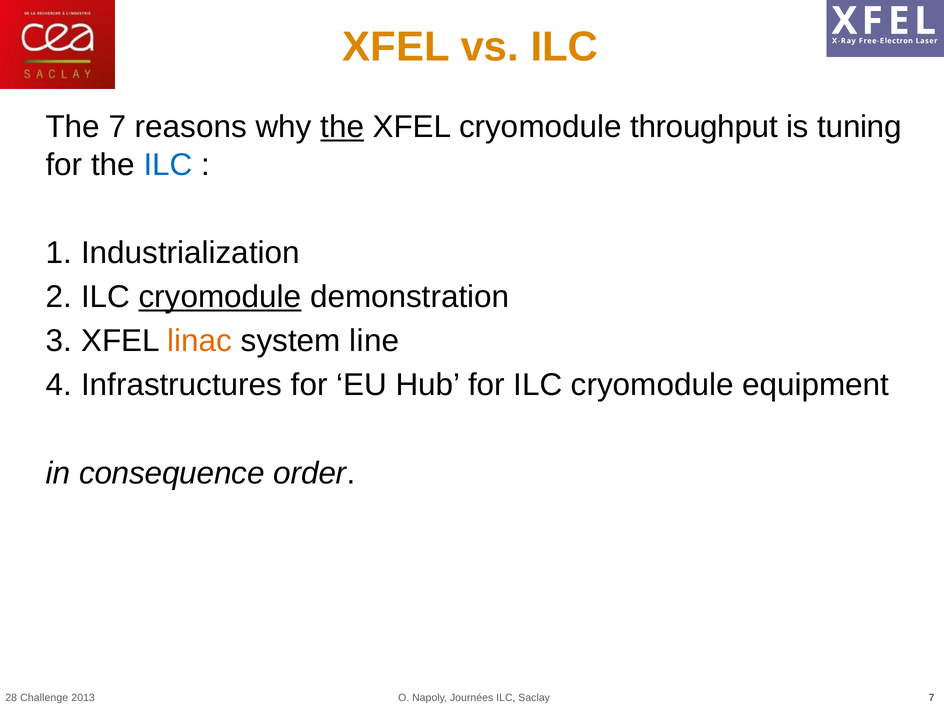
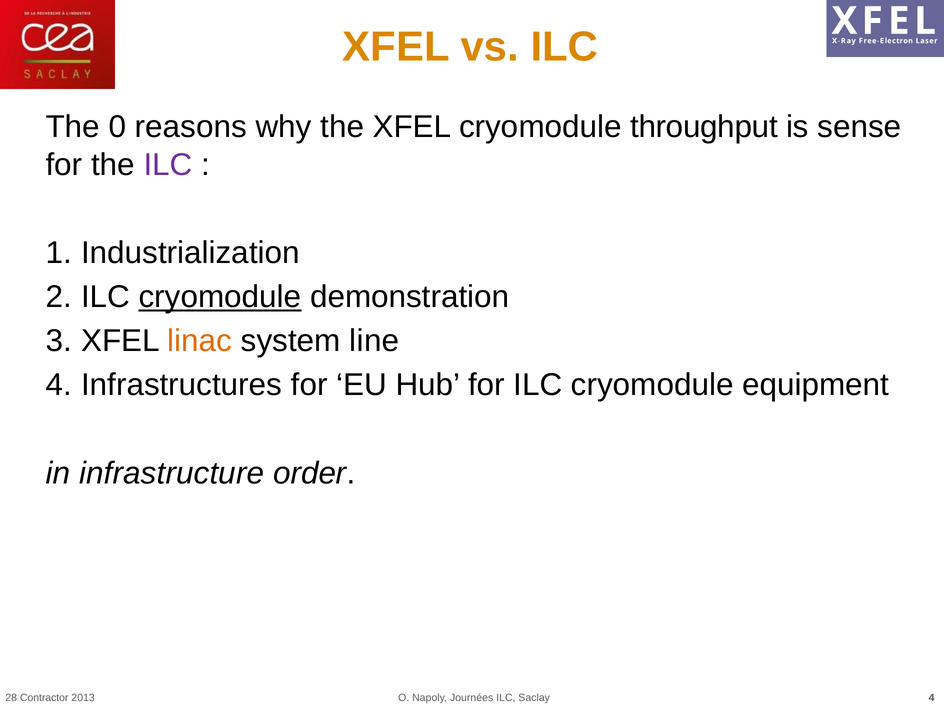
The 7: 7 -> 0 (117, 127)
the underline: present -> none (342, 127)
tuning: tuning -> sense (859, 127)
ILC colour: blue -> purple (168, 165)
consequence: consequence -> infrastructure (172, 473)
Challenge: Challenge -> Contractor (44, 698)
2013 7: 7 -> 4 (932, 698)
